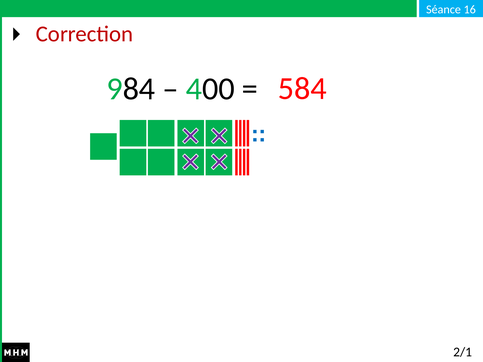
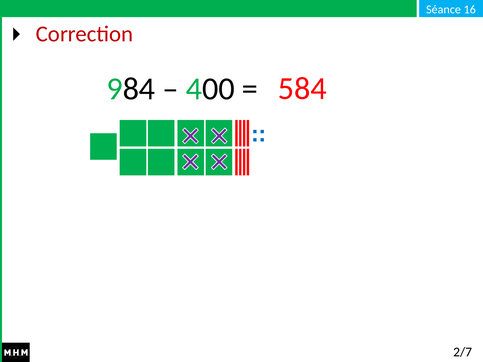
2/1: 2/1 -> 2/7 (463, 352)
